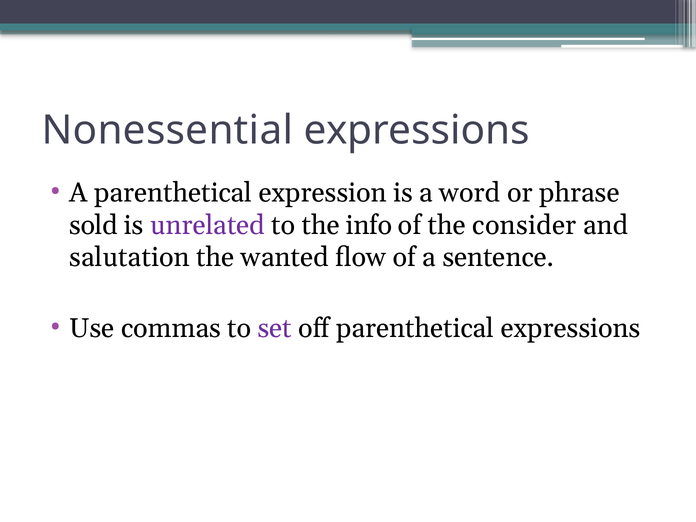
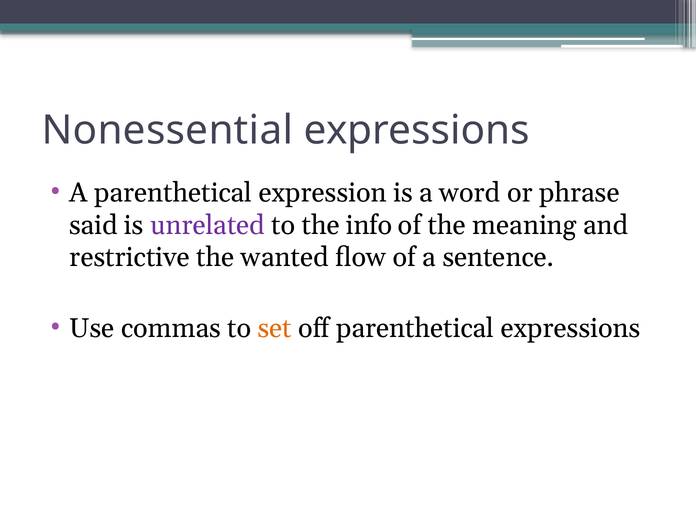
sold: sold -> said (94, 225)
consider: consider -> meaning (525, 225)
salutation: salutation -> restrictive (130, 258)
set colour: purple -> orange (275, 328)
